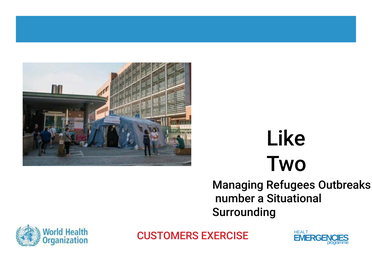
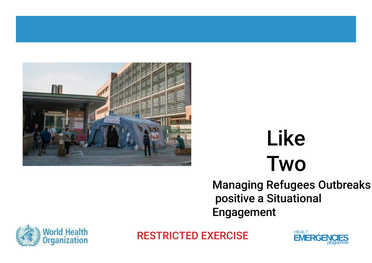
number: number -> positive (235, 199)
Surrounding: Surrounding -> Engagement (244, 213)
CUSTOMERS: CUSTOMERS -> RESTRICTED (168, 236)
